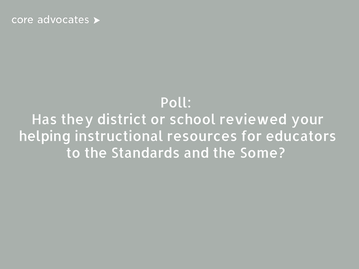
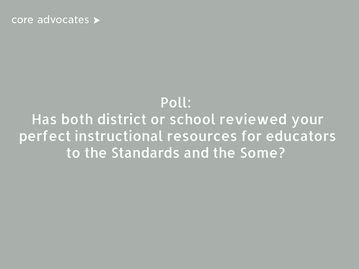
they: they -> both (77, 120)
helping: helping -> perfect (45, 137)
